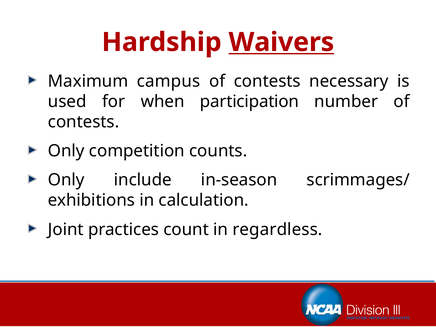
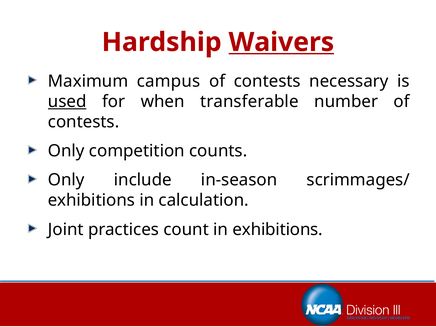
used underline: none -> present (67, 101)
participation: participation -> transferable (249, 101)
in regardless: regardless -> exhibitions (278, 229)
